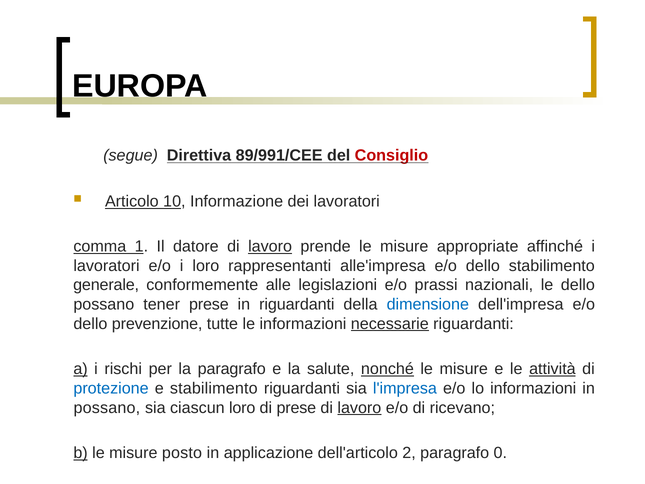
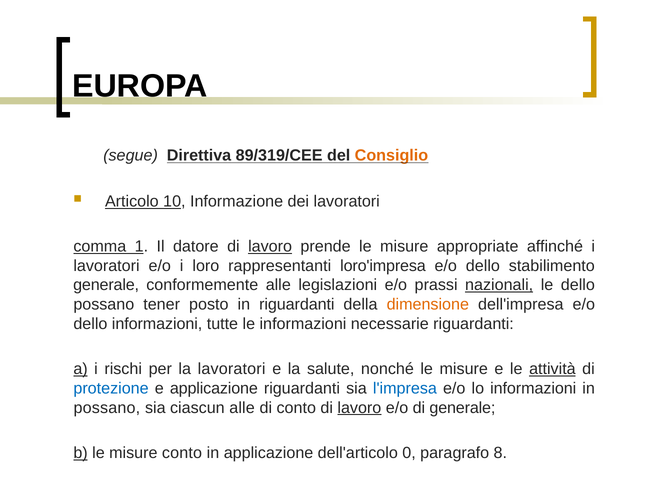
89/991/CEE: 89/991/CEE -> 89/319/CEE (279, 156)
Consiglio colour: red -> orange (391, 156)
alle'impresa: alle'impresa -> loro'impresa (383, 266)
nazionali underline: none -> present (499, 285)
tener prese: prese -> posto (209, 304)
dimensione colour: blue -> orange (428, 304)
dello prevenzione: prevenzione -> informazioni (157, 324)
necessarie underline: present -> none (390, 324)
la paragrafo: paragrafo -> lavoratori (232, 369)
nonché underline: present -> none (387, 369)
e stabilimento: stabilimento -> applicazione (214, 388)
ciascun loro: loro -> alle (242, 407)
di prese: prese -> conto (296, 407)
di ricevano: ricevano -> generale (462, 407)
misure posto: posto -> conto (182, 453)
2: 2 -> 0 (409, 453)
0: 0 -> 8 (500, 453)
